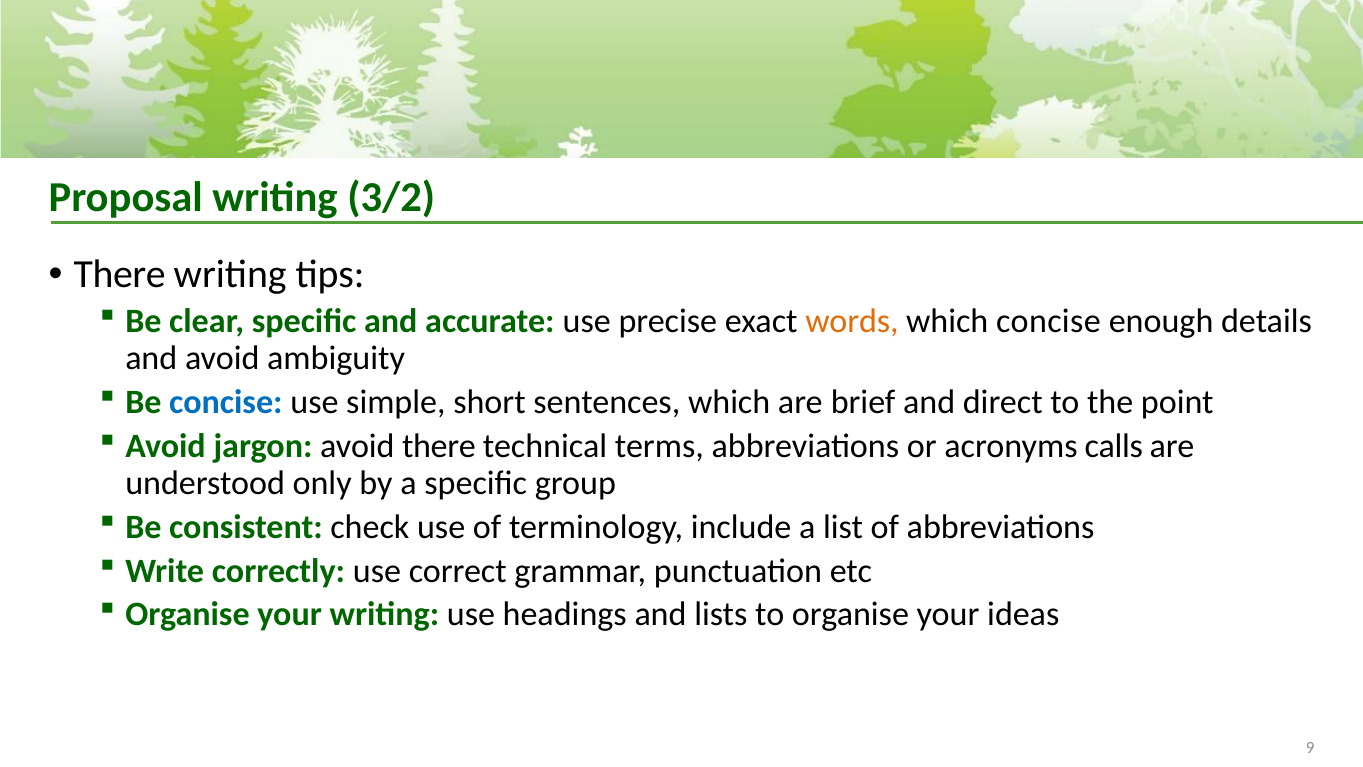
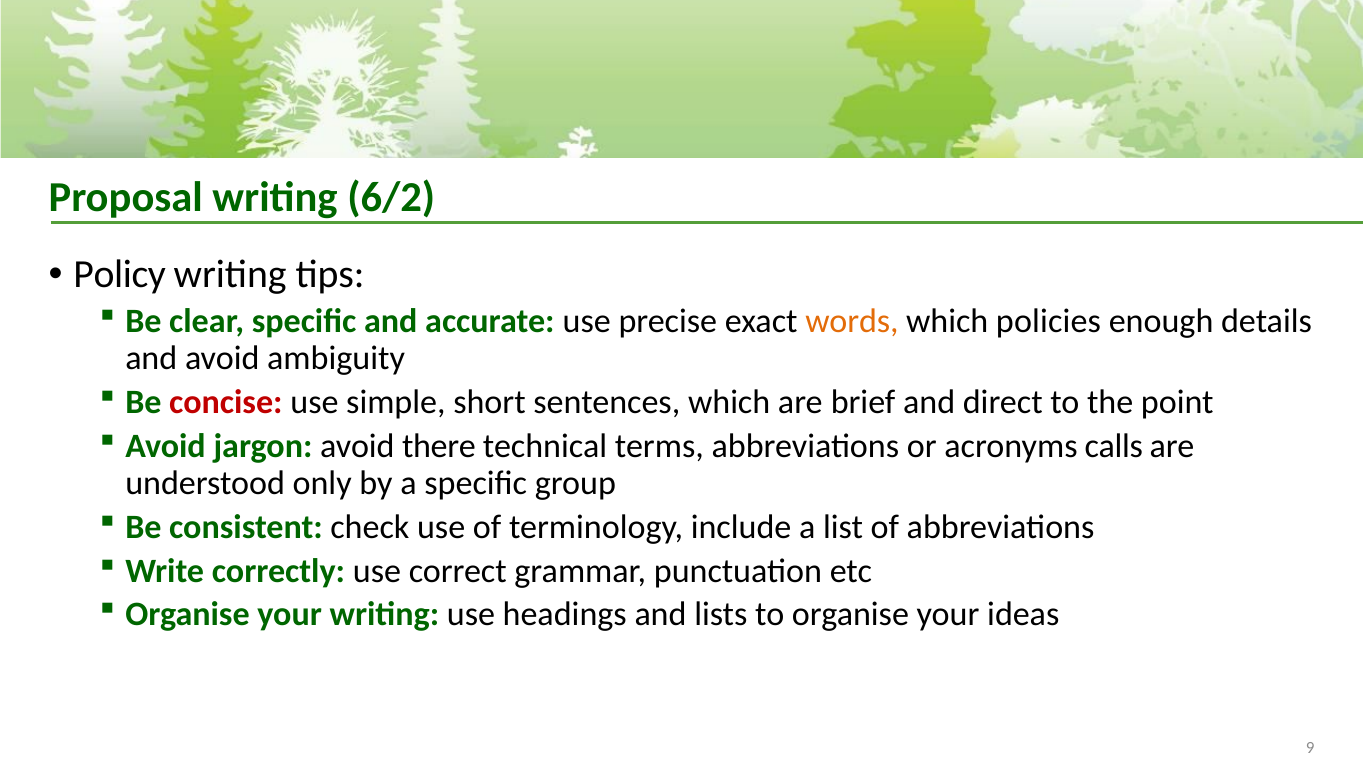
3/2: 3/2 -> 6/2 (391, 197)
There: There -> Policy (120, 275)
which concise: concise -> policies (1048, 322)
concise colour: blue -> red (226, 402)
